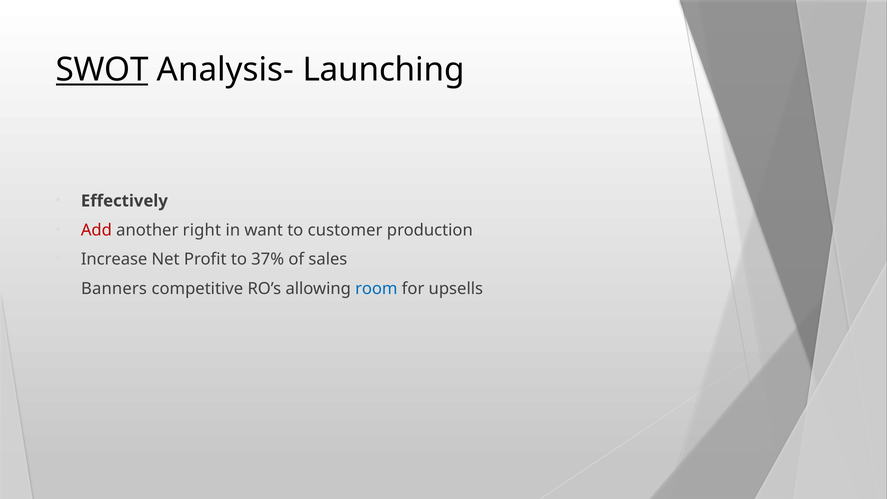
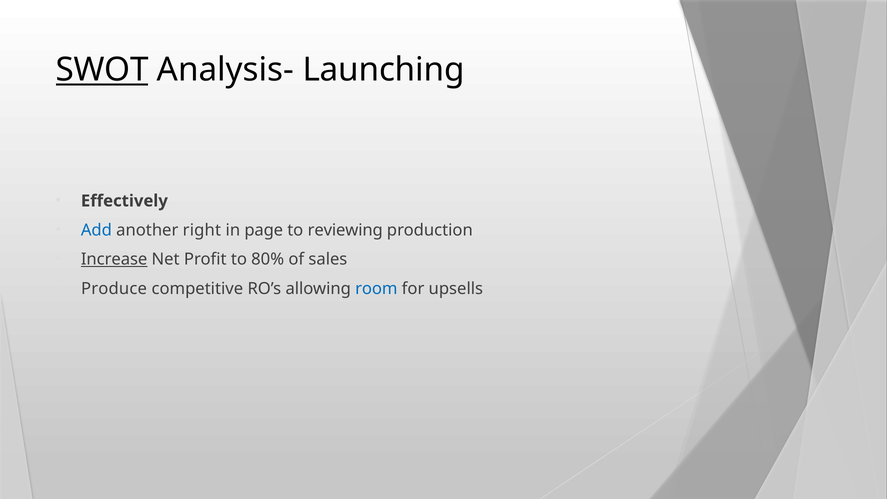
Add colour: red -> blue (96, 230)
want: want -> page (264, 230)
customer: customer -> reviewing (345, 230)
Increase underline: none -> present (114, 259)
37%: 37% -> 80% (268, 259)
Banners: Banners -> Produce (114, 288)
